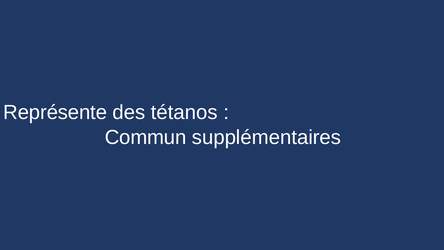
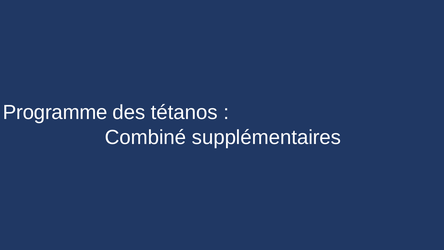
Représente: Représente -> Programme (55, 112)
Commun: Commun -> Combiné (146, 137)
